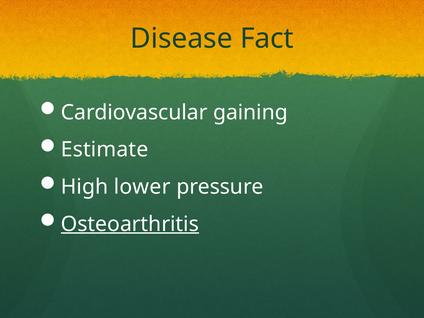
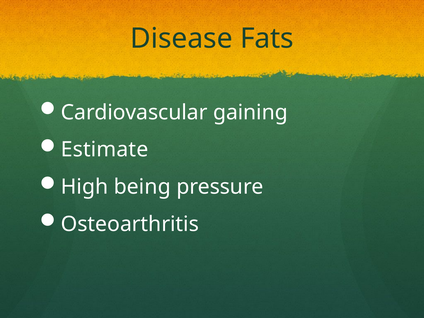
Fact: Fact -> Fats (267, 39)
lower: lower -> being (142, 187)
Osteoarthritis underline: present -> none (130, 224)
